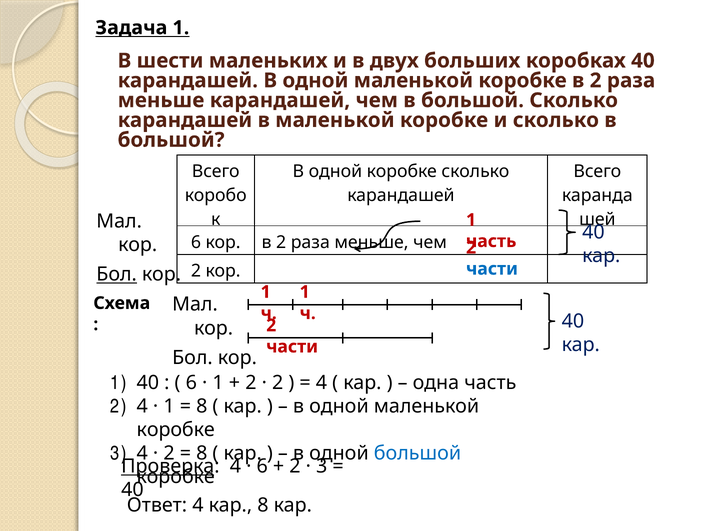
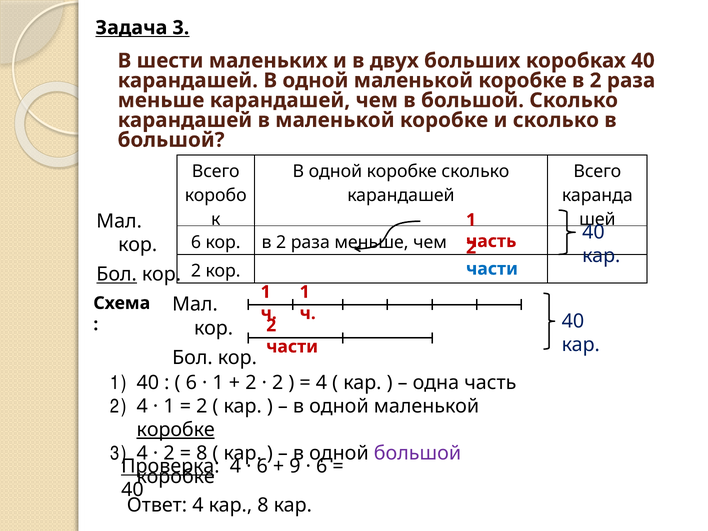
Задача 1: 1 -> 3 (181, 28)
8: 8 -> 2 (202, 406)
коробке underline: none -> present (176, 430)
большой colour: blue -> purple (417, 453)
2: 2 -> 9 (295, 466)
3: 3 -> 6 (322, 466)
